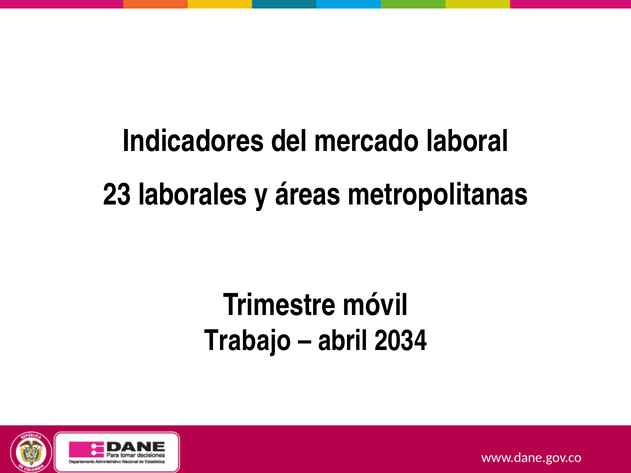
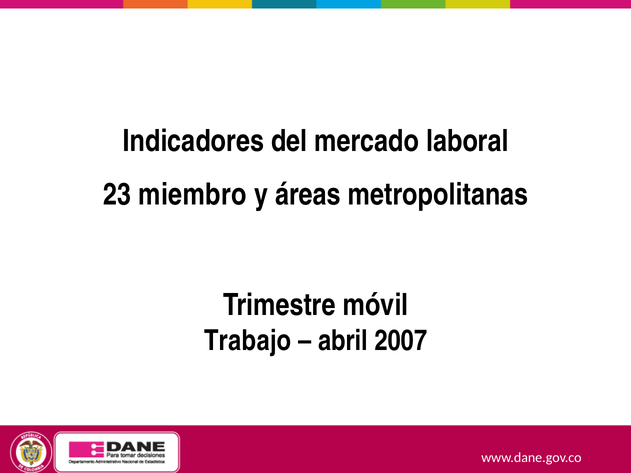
laborales: laborales -> miembro (192, 195)
2034: 2034 -> 2007 (401, 341)
